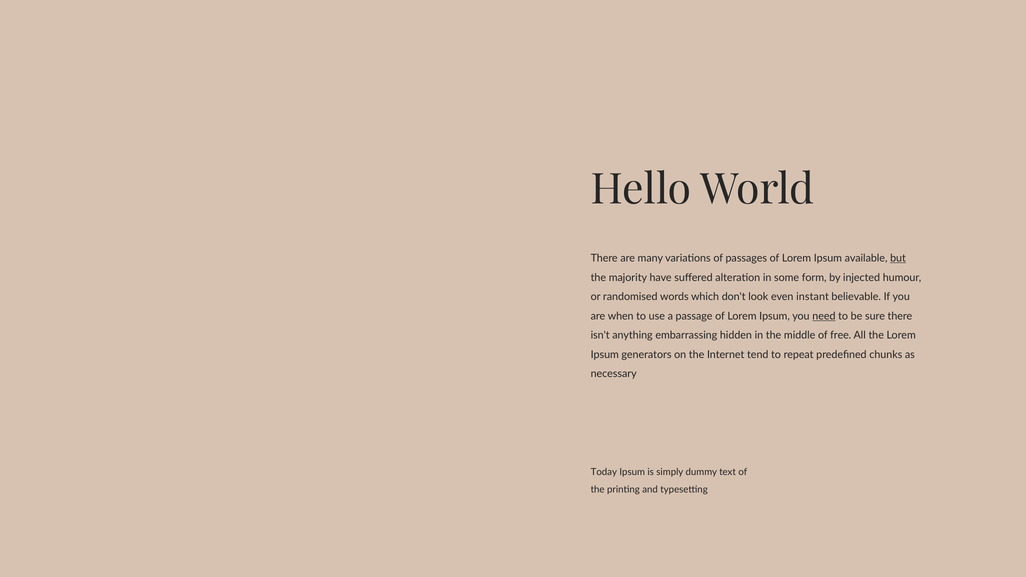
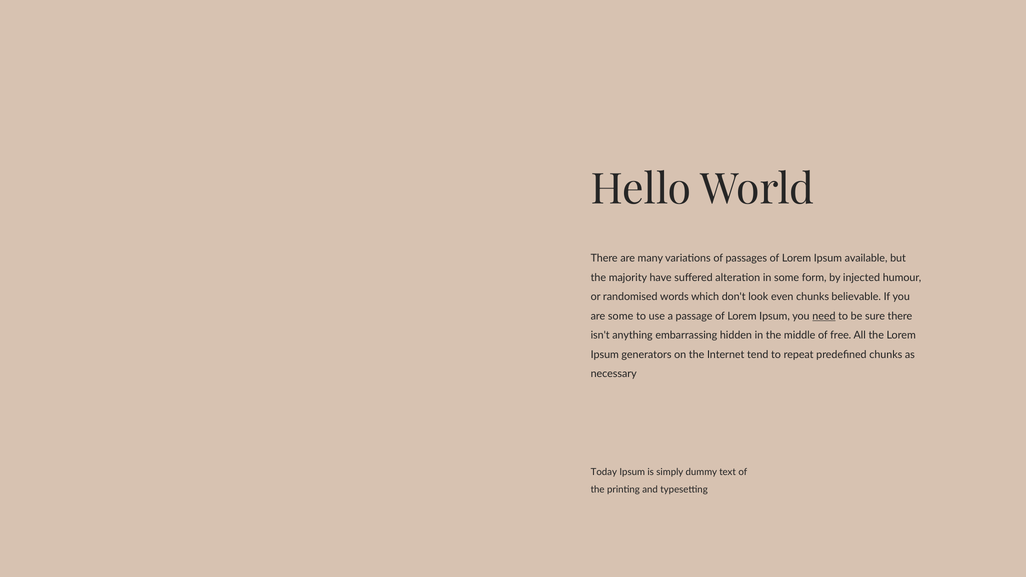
but underline: present -> none (898, 258)
even instant: instant -> chunks (813, 297)
are when: when -> some (621, 316)
